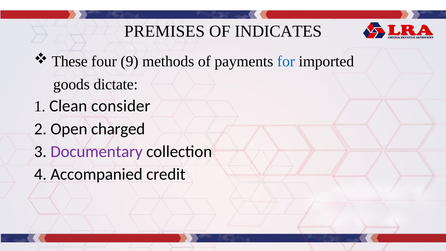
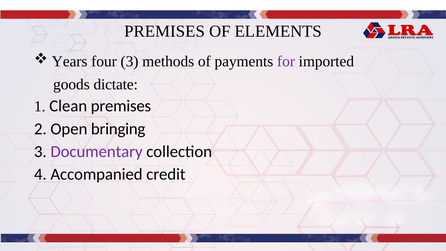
INDICATES: INDICATES -> ELEMENTS (278, 31)
These: These -> Years (70, 61)
four 9: 9 -> 3 (130, 61)
for colour: blue -> purple (286, 61)
Clean consider: consider -> premises (121, 106)
charged: charged -> bringing (118, 129)
